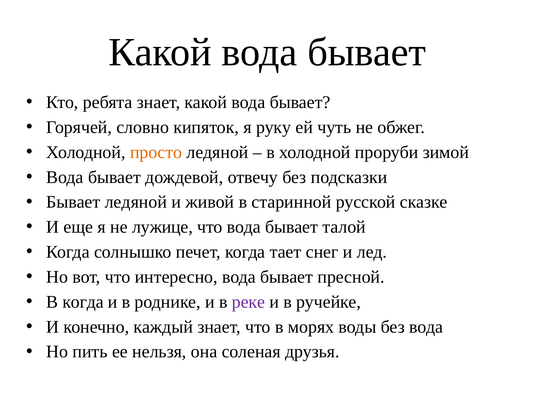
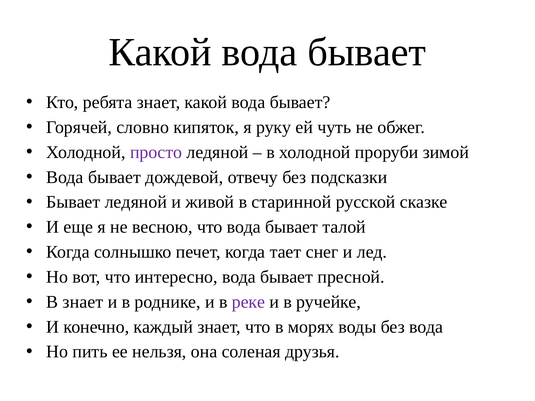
просто colour: orange -> purple (156, 152)
лужице: лужице -> весною (162, 227)
В когда: когда -> знает (83, 302)
